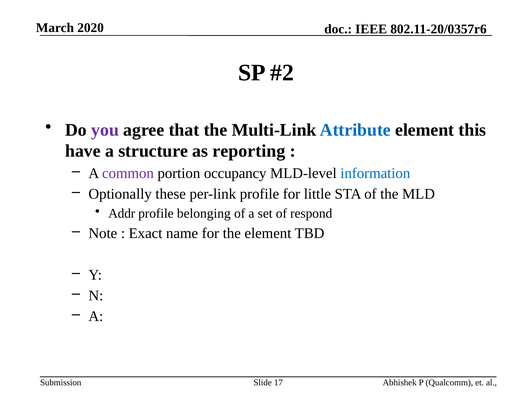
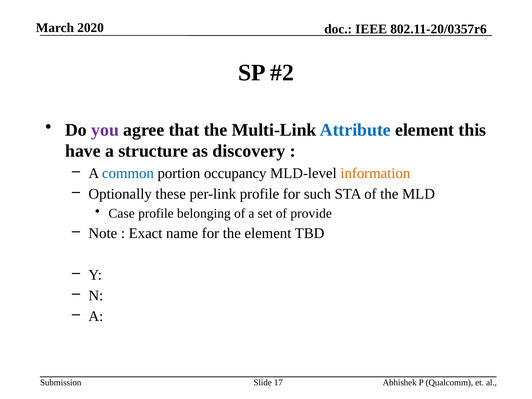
reporting: reporting -> discovery (249, 151)
common colour: purple -> blue (128, 173)
information colour: blue -> orange (375, 173)
little: little -> such (317, 194)
Addr: Addr -> Case (122, 214)
respond: respond -> provide (311, 214)
